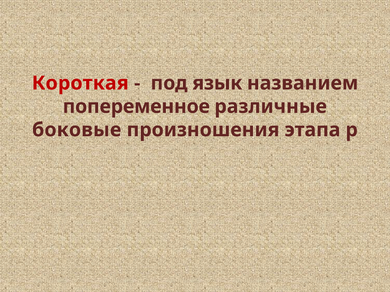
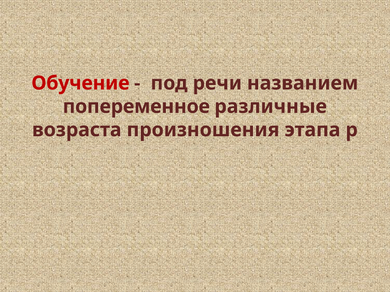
Короткая: Короткая -> Обучение (80, 83)
язык: язык -> речи (217, 83)
боковые: боковые -> возраста (77, 130)
